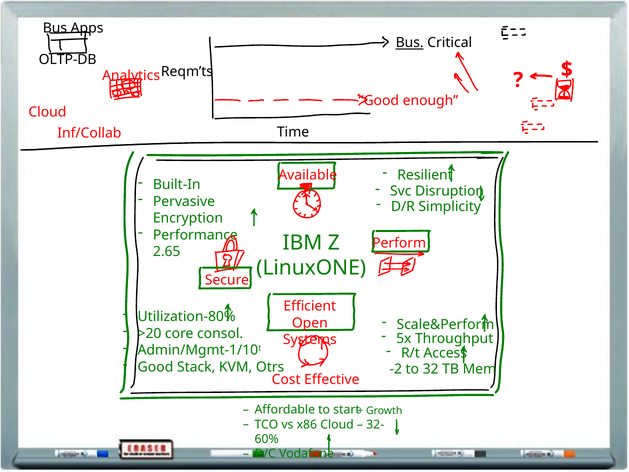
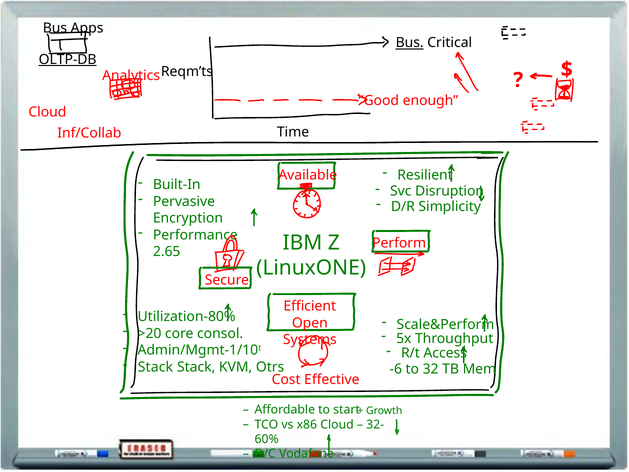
OLTP-DB underline: none -> present (68, 60)
Good: Good -> Stack (155, 367)
-2: -2 -> -6 (396, 369)
